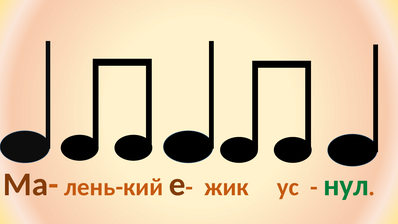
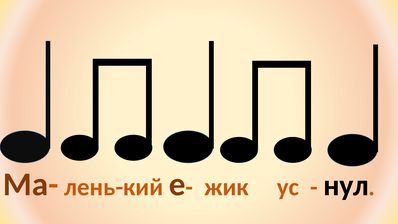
нул colour: green -> black (346, 185)
